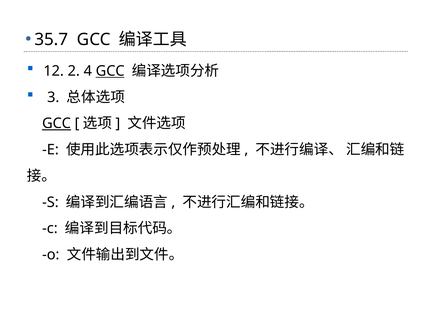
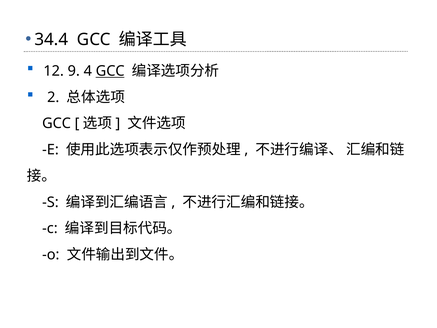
35.7: 35.7 -> 34.4 (51, 40)
2: 2 -> 9 (74, 71)
3: 3 -> 2 (53, 97)
GCC underline: present -> none (57, 123)
